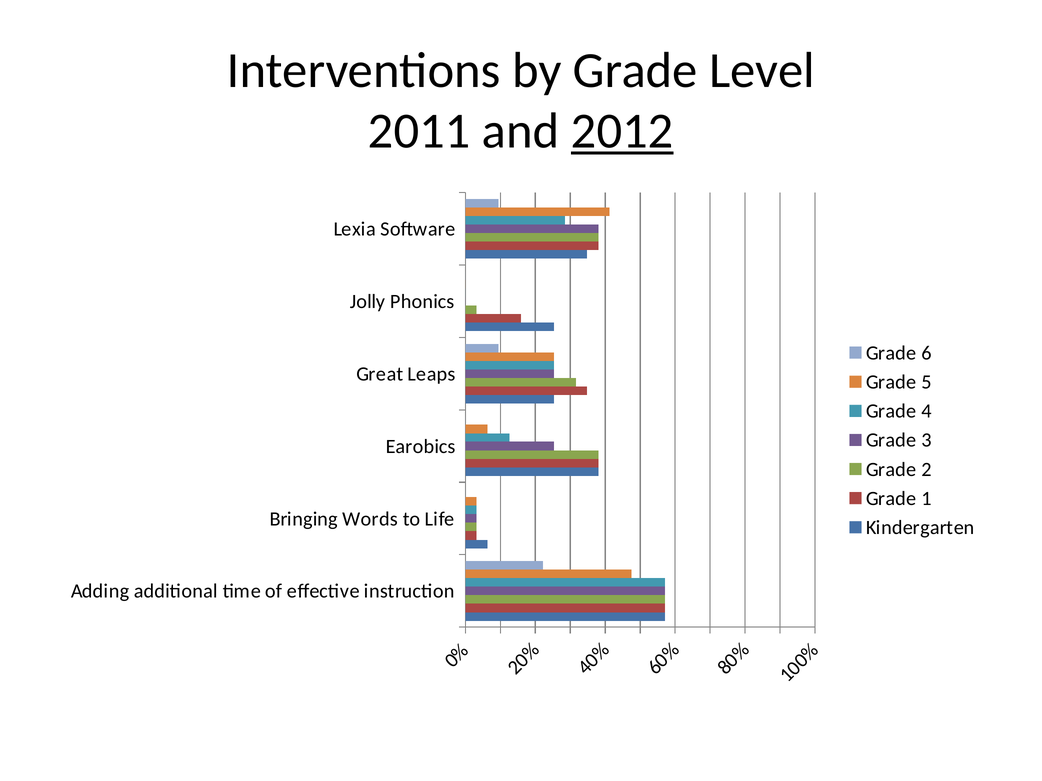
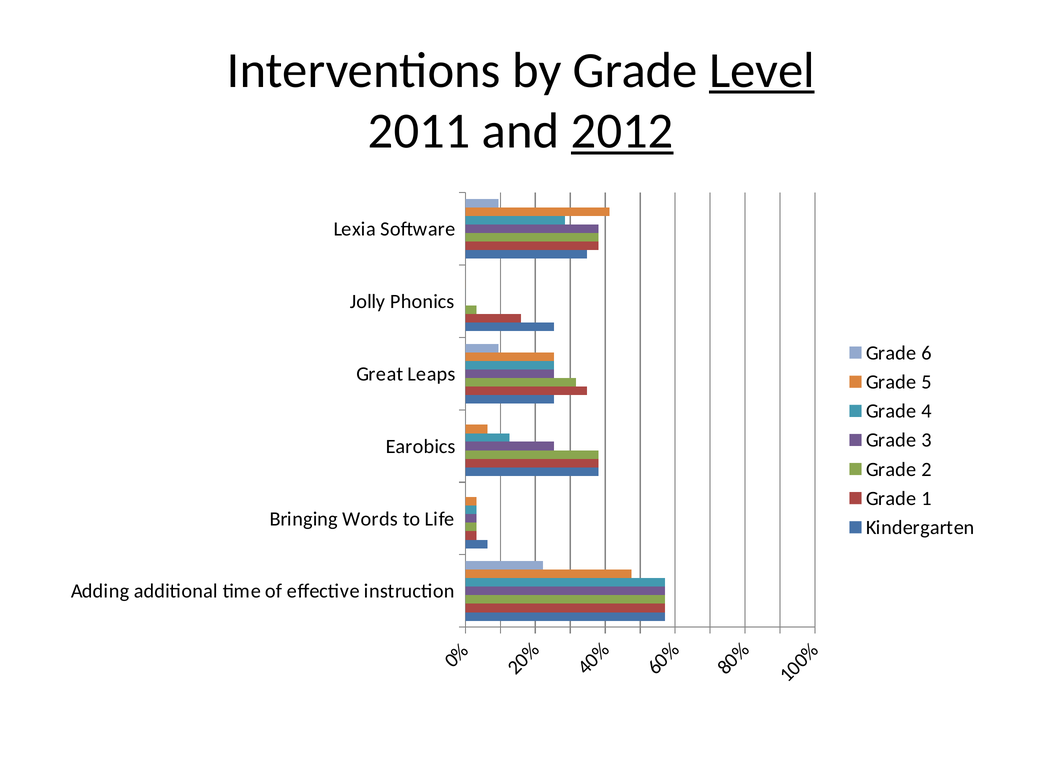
Level underline: none -> present (762, 70)
